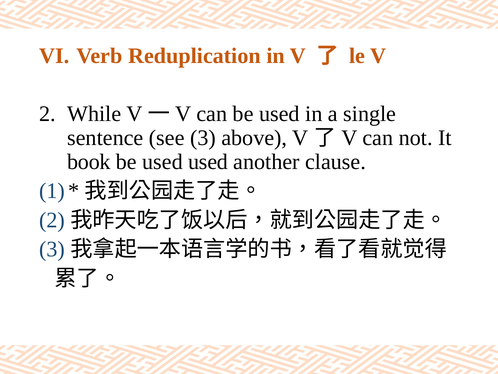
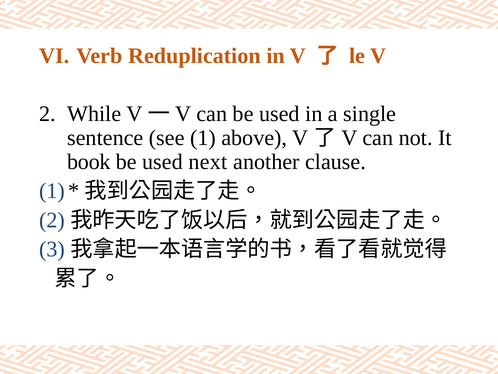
see 3: 3 -> 1 (203, 138)
used used: used -> next (208, 162)
